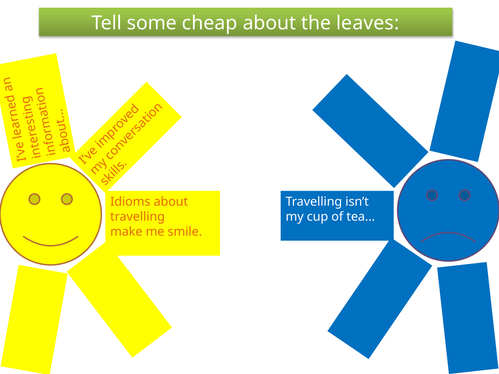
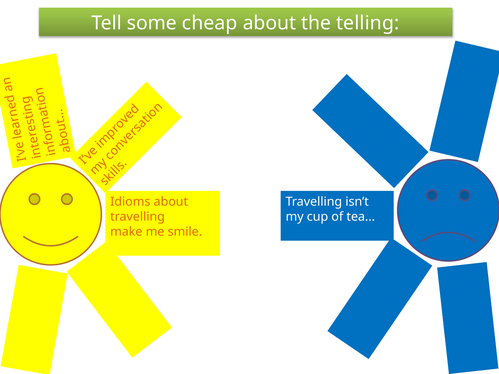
leaves: leaves -> telling (368, 23)
